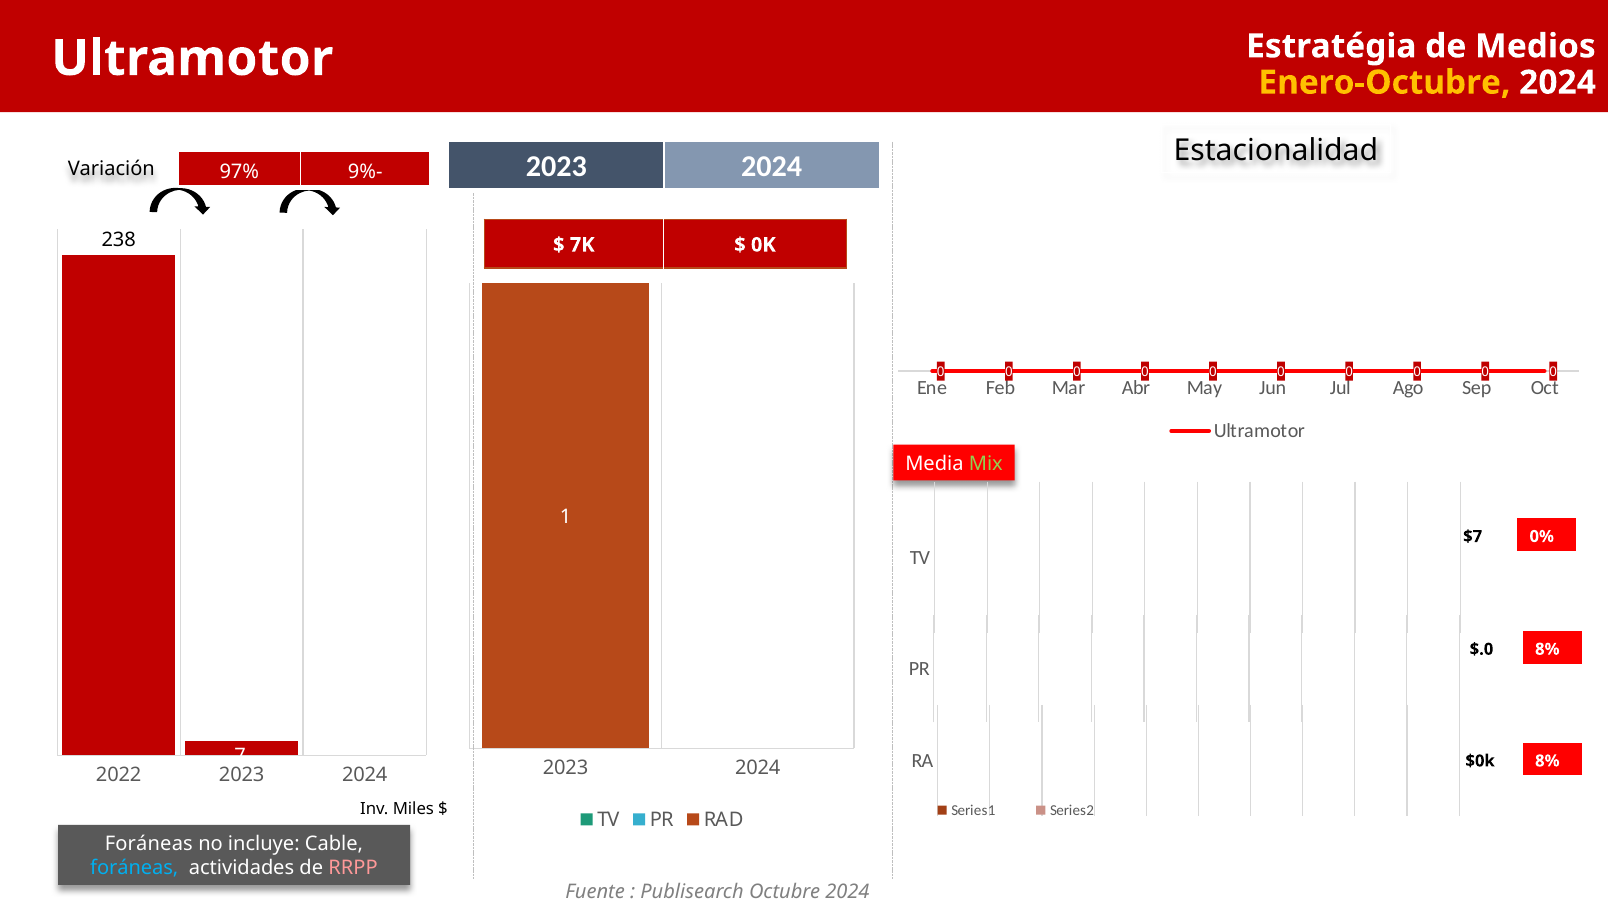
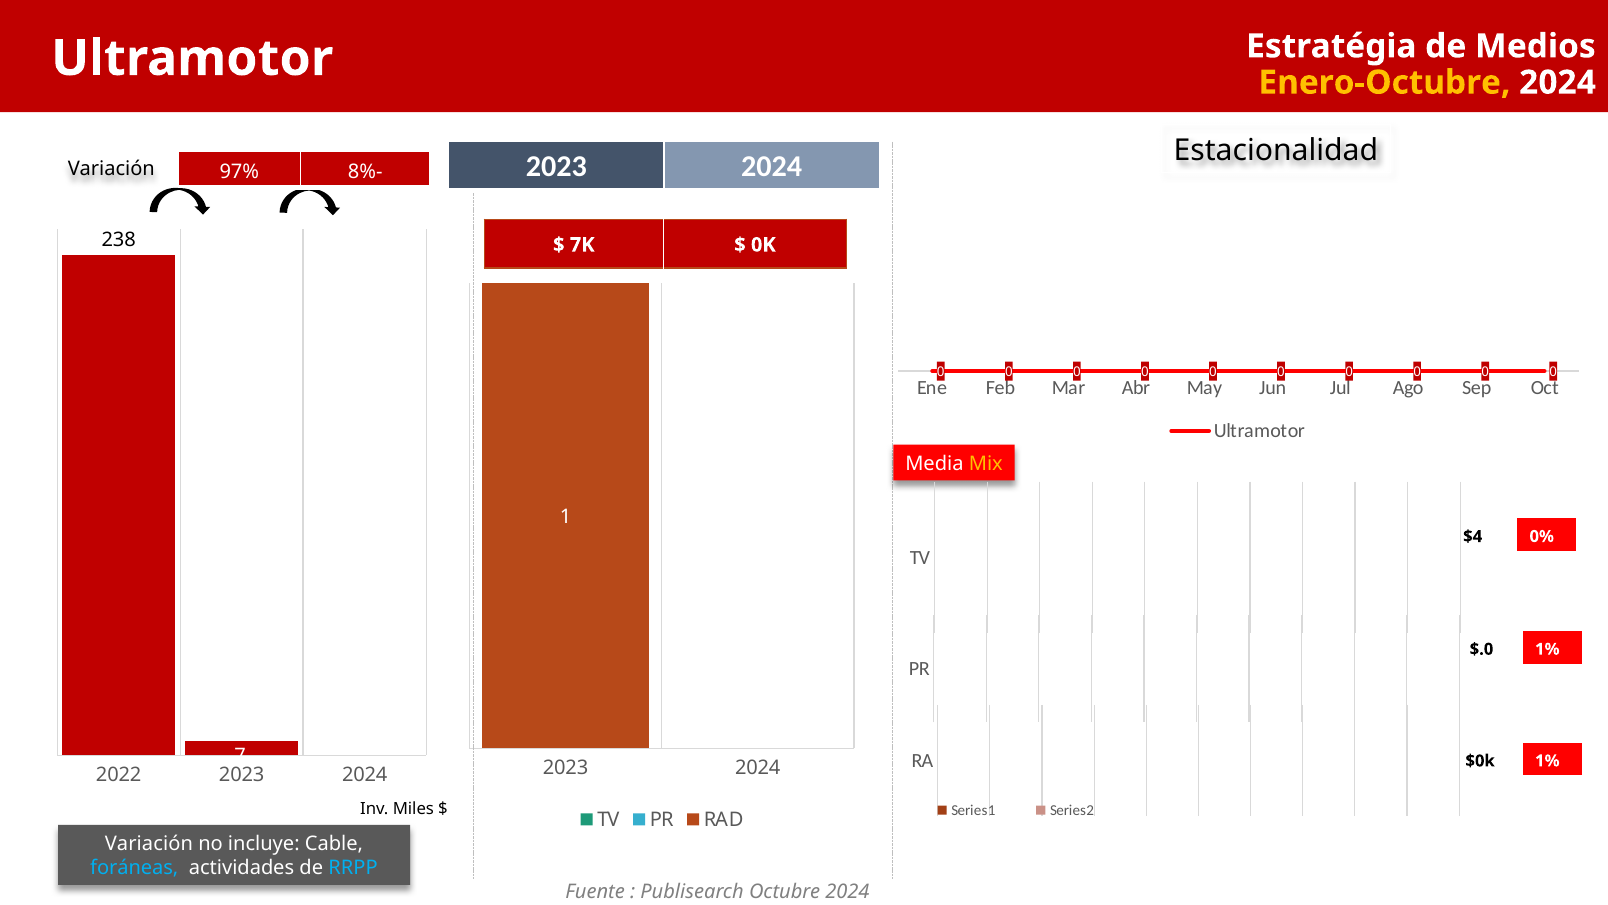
9%-: 9%- -> 8%- (365, 172)
Mix colour: light green -> yellow (986, 464)
$7: $7 -> $4 (1473, 536)
$.0 8%: 8% -> 1% (1547, 649)
$0k 8%: 8% -> 1% (1547, 761)
Foráneas: Foráneas -> Variación (149, 844)
RRPP colour: pink -> light blue (353, 868)
